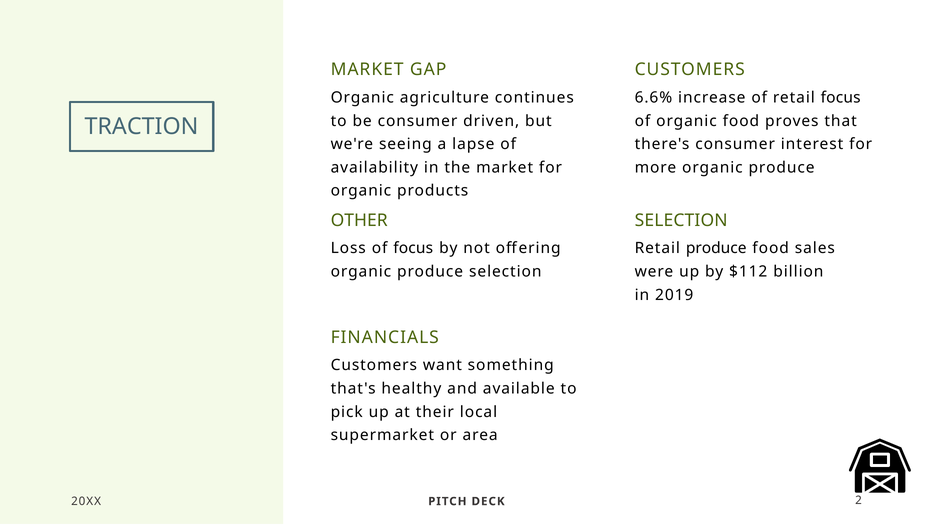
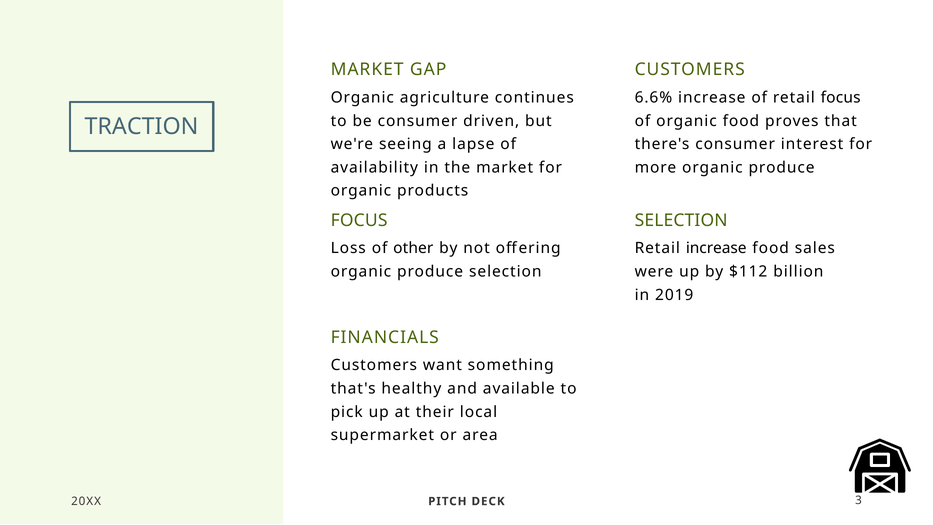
OTHER: OTHER -> FOCUS (359, 220)
of focus: focus -> other (413, 248)
Retail produce: produce -> increase (716, 248)
2: 2 -> 3 (859, 500)
